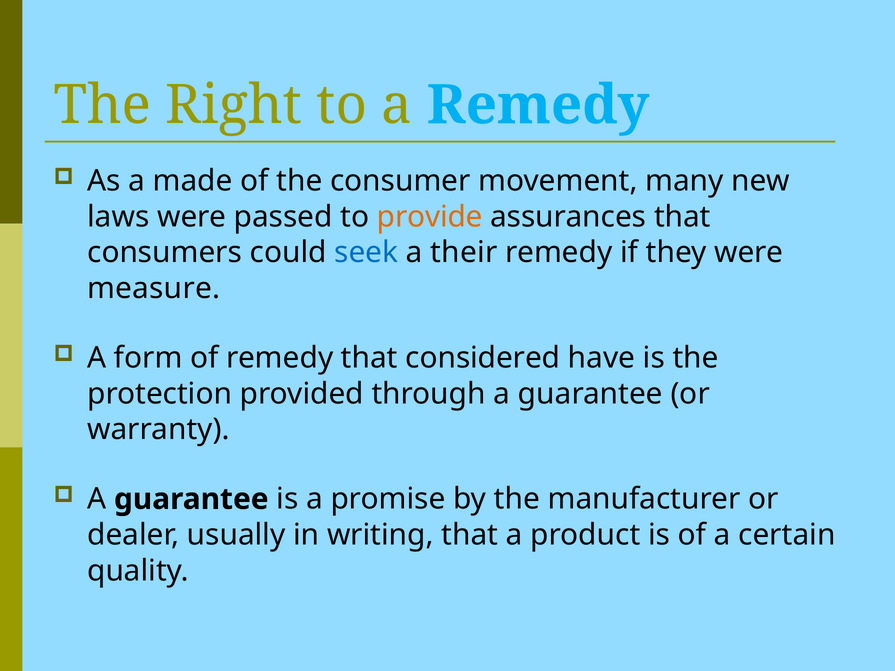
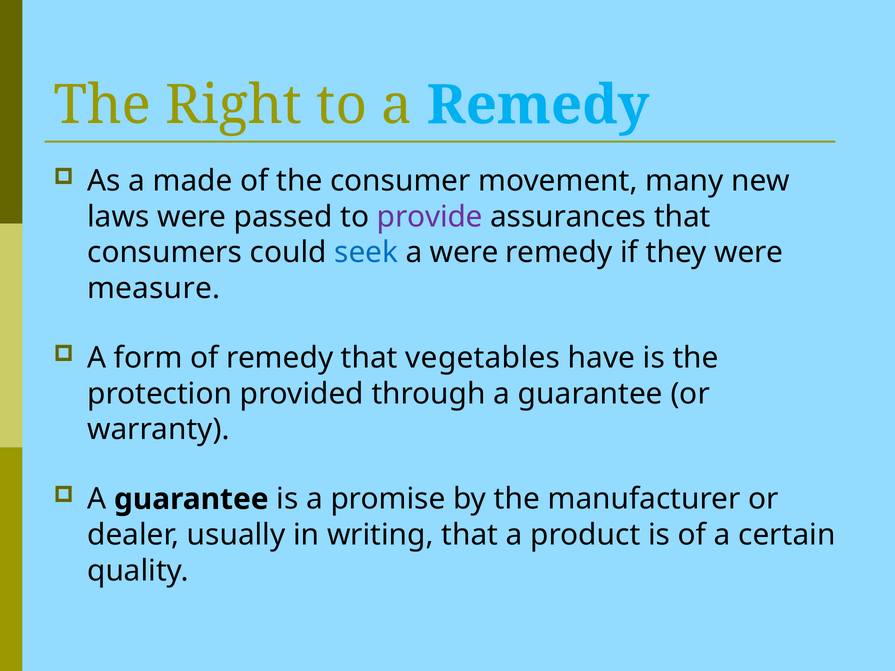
provide colour: orange -> purple (430, 217)
a their: their -> were (464, 253)
considered: considered -> vegetables (483, 358)
